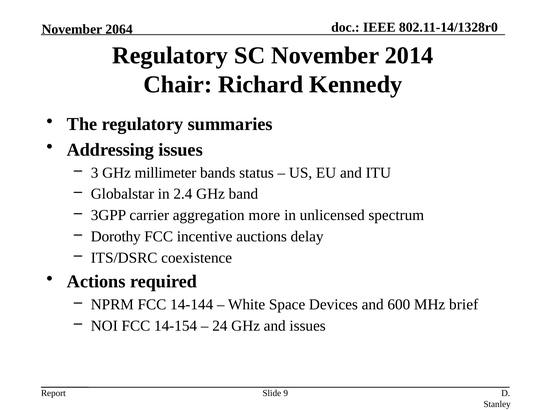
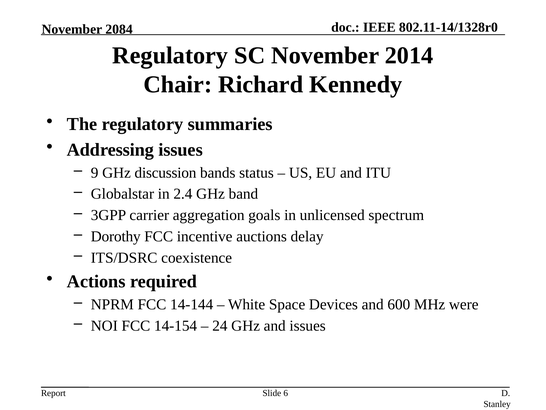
2064: 2064 -> 2084 (119, 29)
3: 3 -> 9 (95, 172)
millimeter: millimeter -> discussion (165, 172)
more: more -> goals (264, 215)
brief: brief -> were (464, 304)
9: 9 -> 6 (286, 393)
